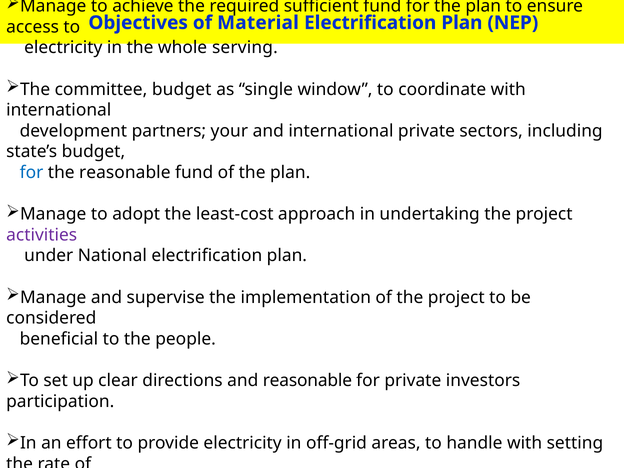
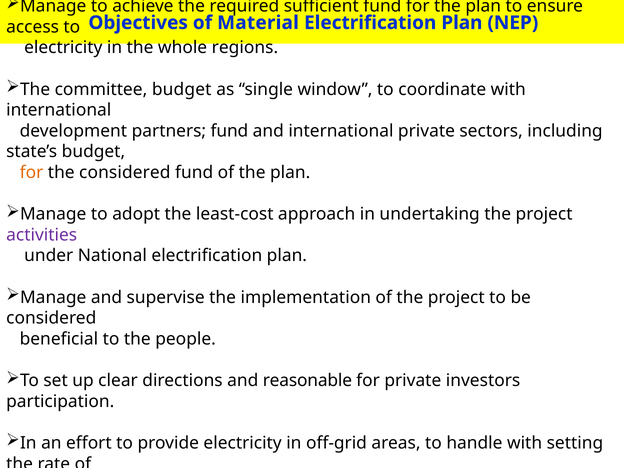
serving: serving -> regions (245, 48)
partners your: your -> fund (229, 131)
for colour: blue -> orange (32, 173)
the reasonable: reasonable -> considered (125, 173)
